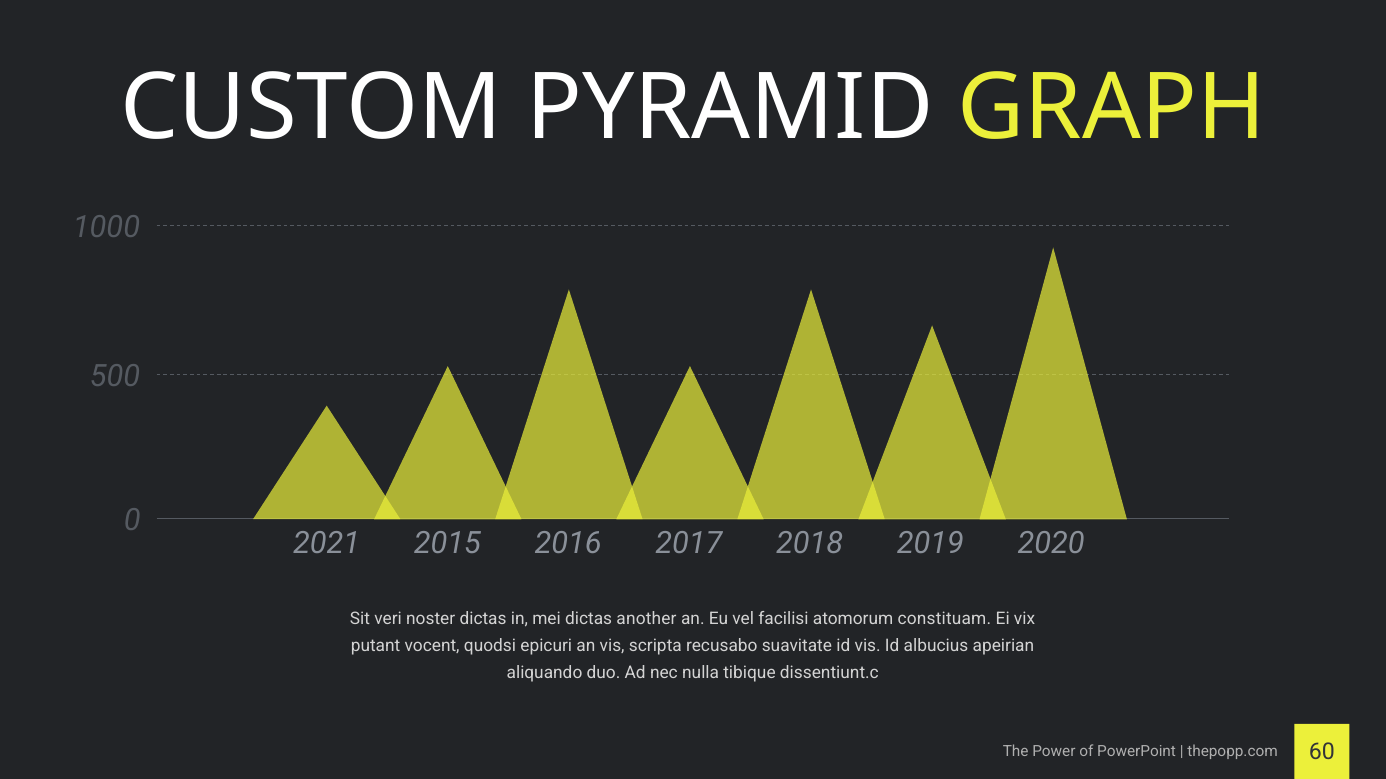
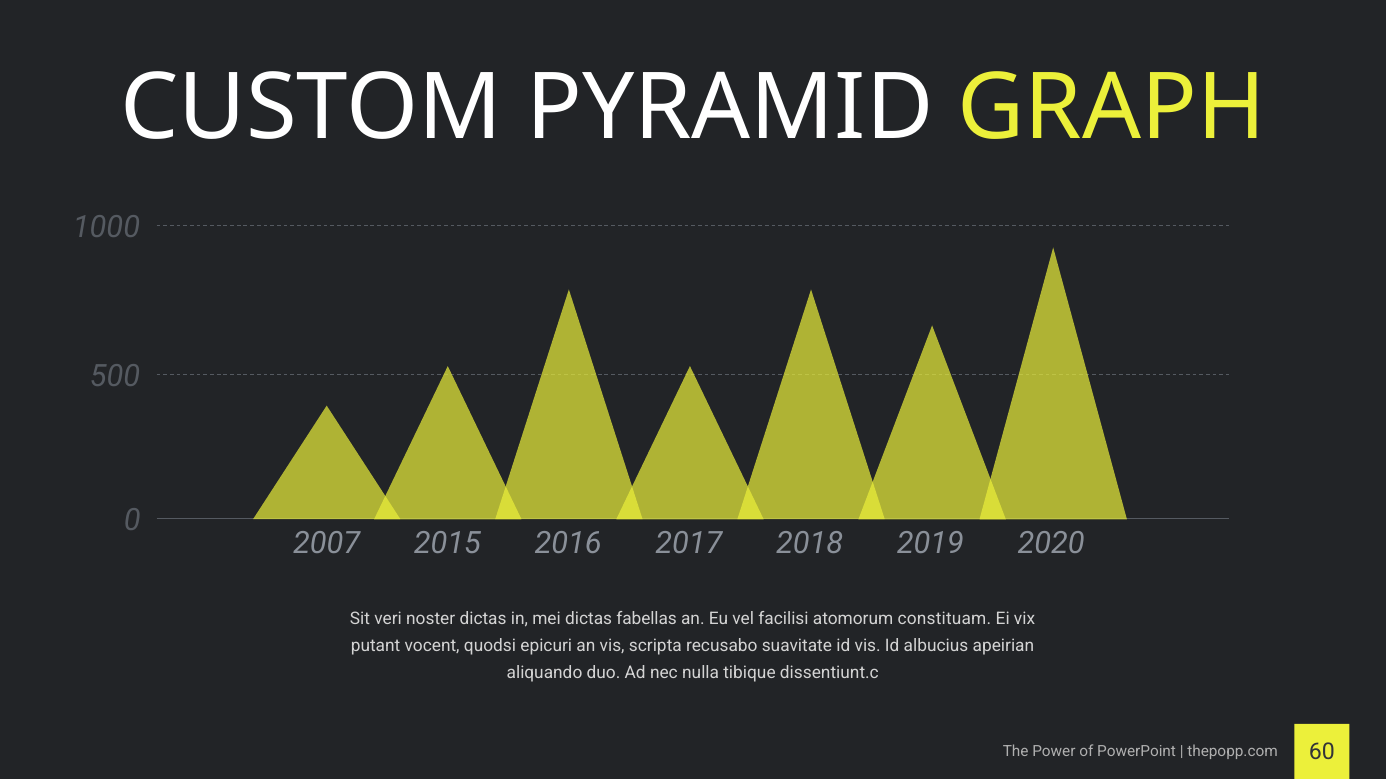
2021: 2021 -> 2007 (327, 544)
another: another -> fabellas (647, 619)
